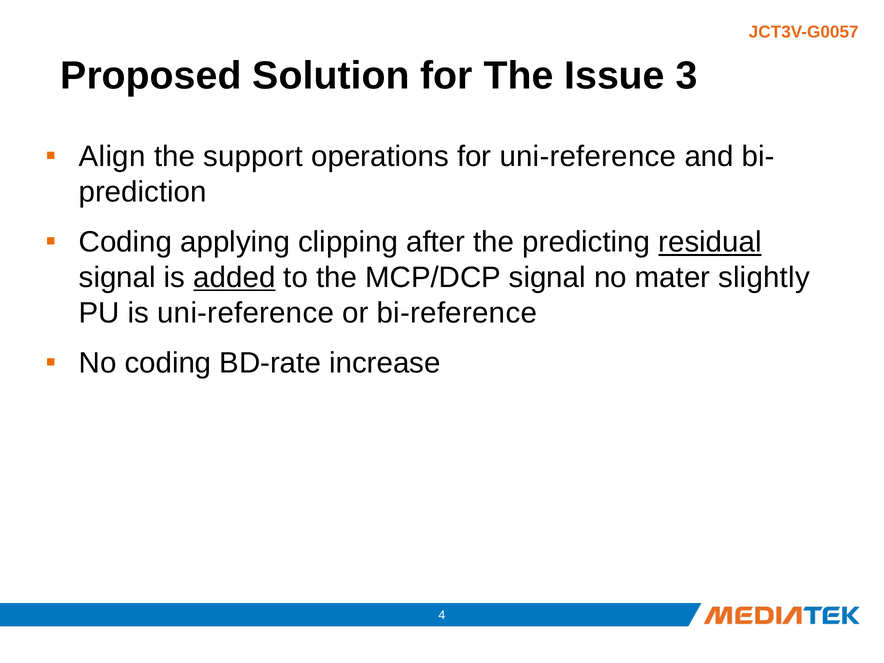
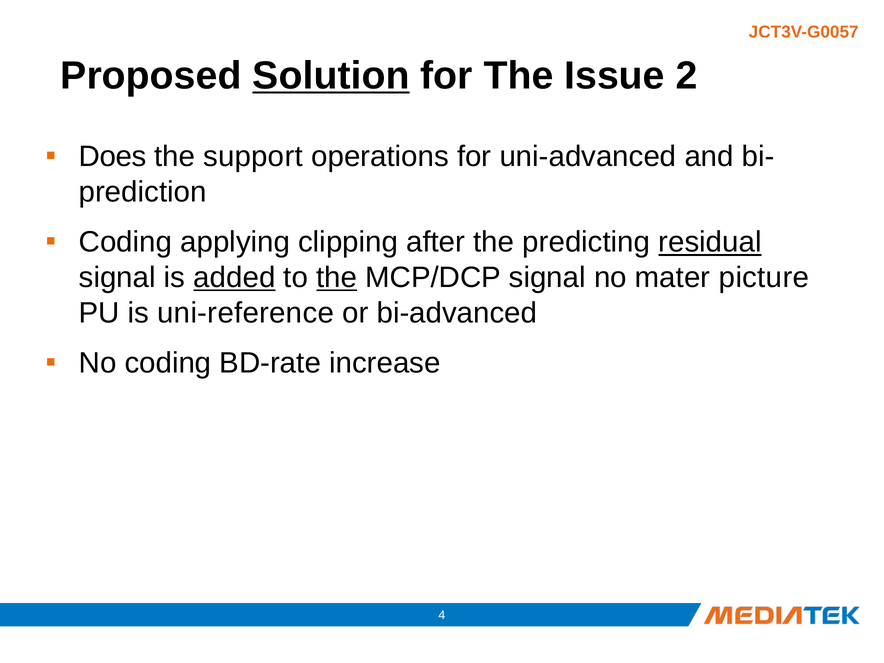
Solution underline: none -> present (331, 76)
3: 3 -> 2 (687, 76)
Align: Align -> Does (112, 157)
for uni-reference: uni-reference -> uni-advanced (588, 157)
the underline: none -> present (337, 278)
slightly: slightly -> picture (764, 278)
bi-reference: bi-reference -> bi-advanced (457, 313)
